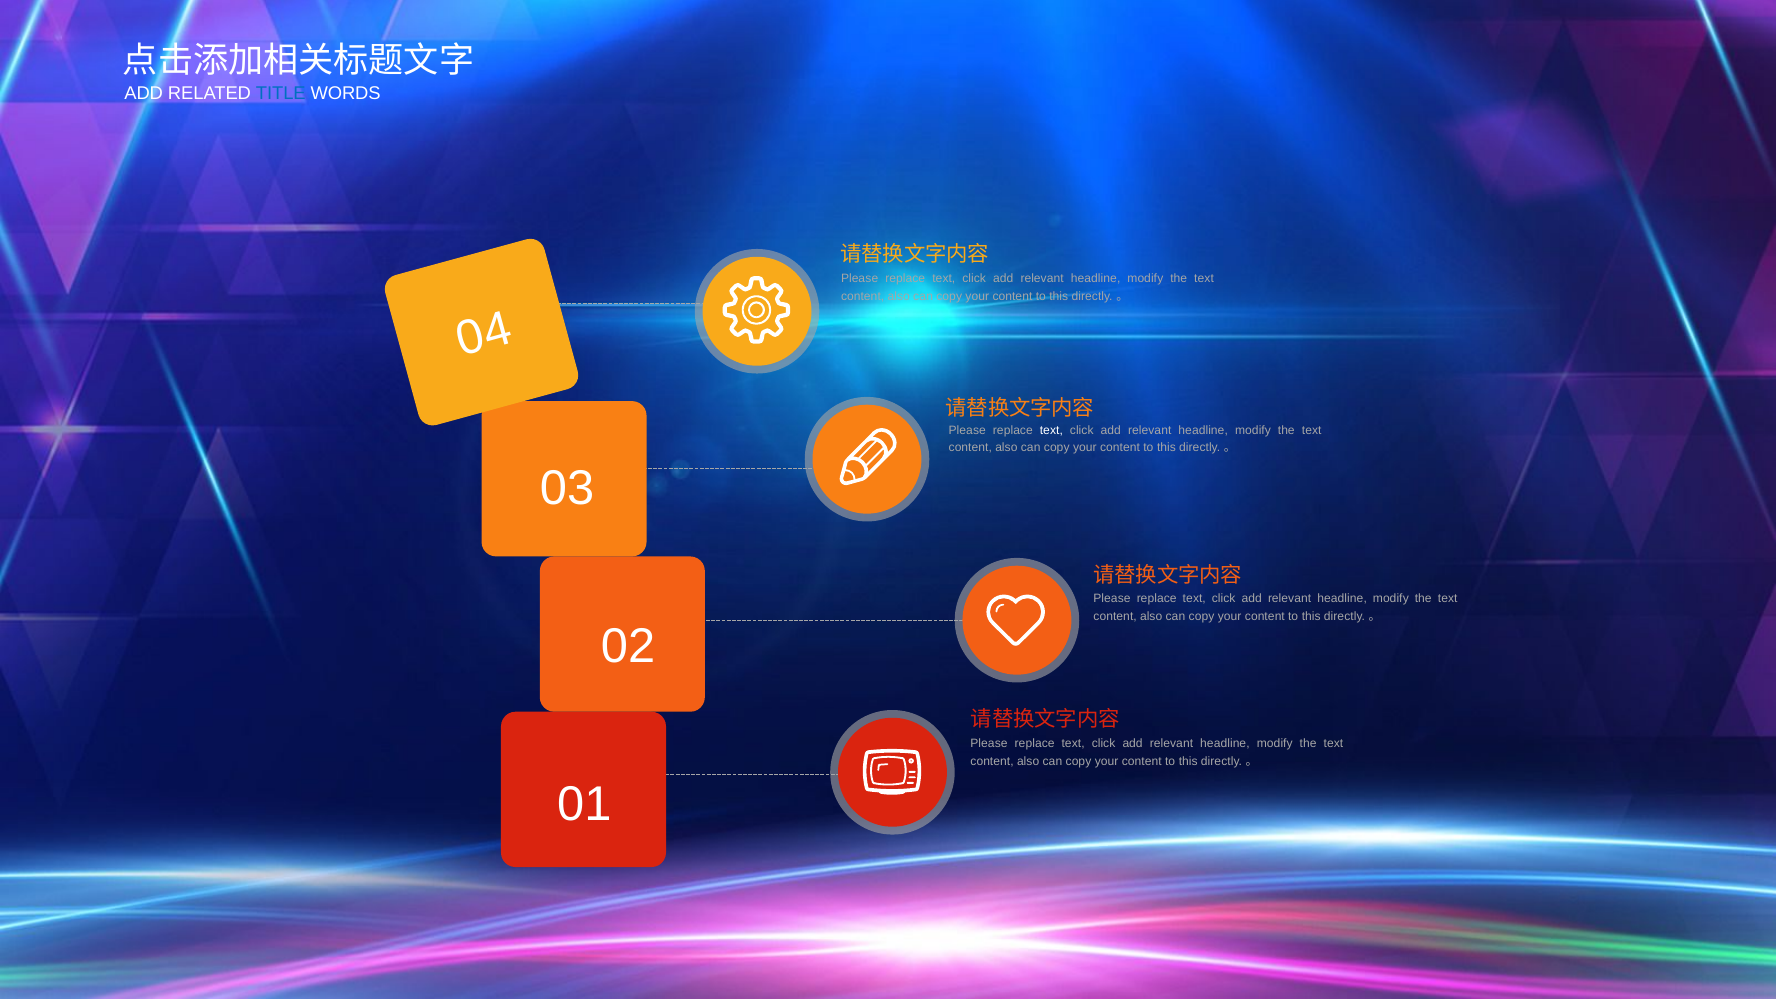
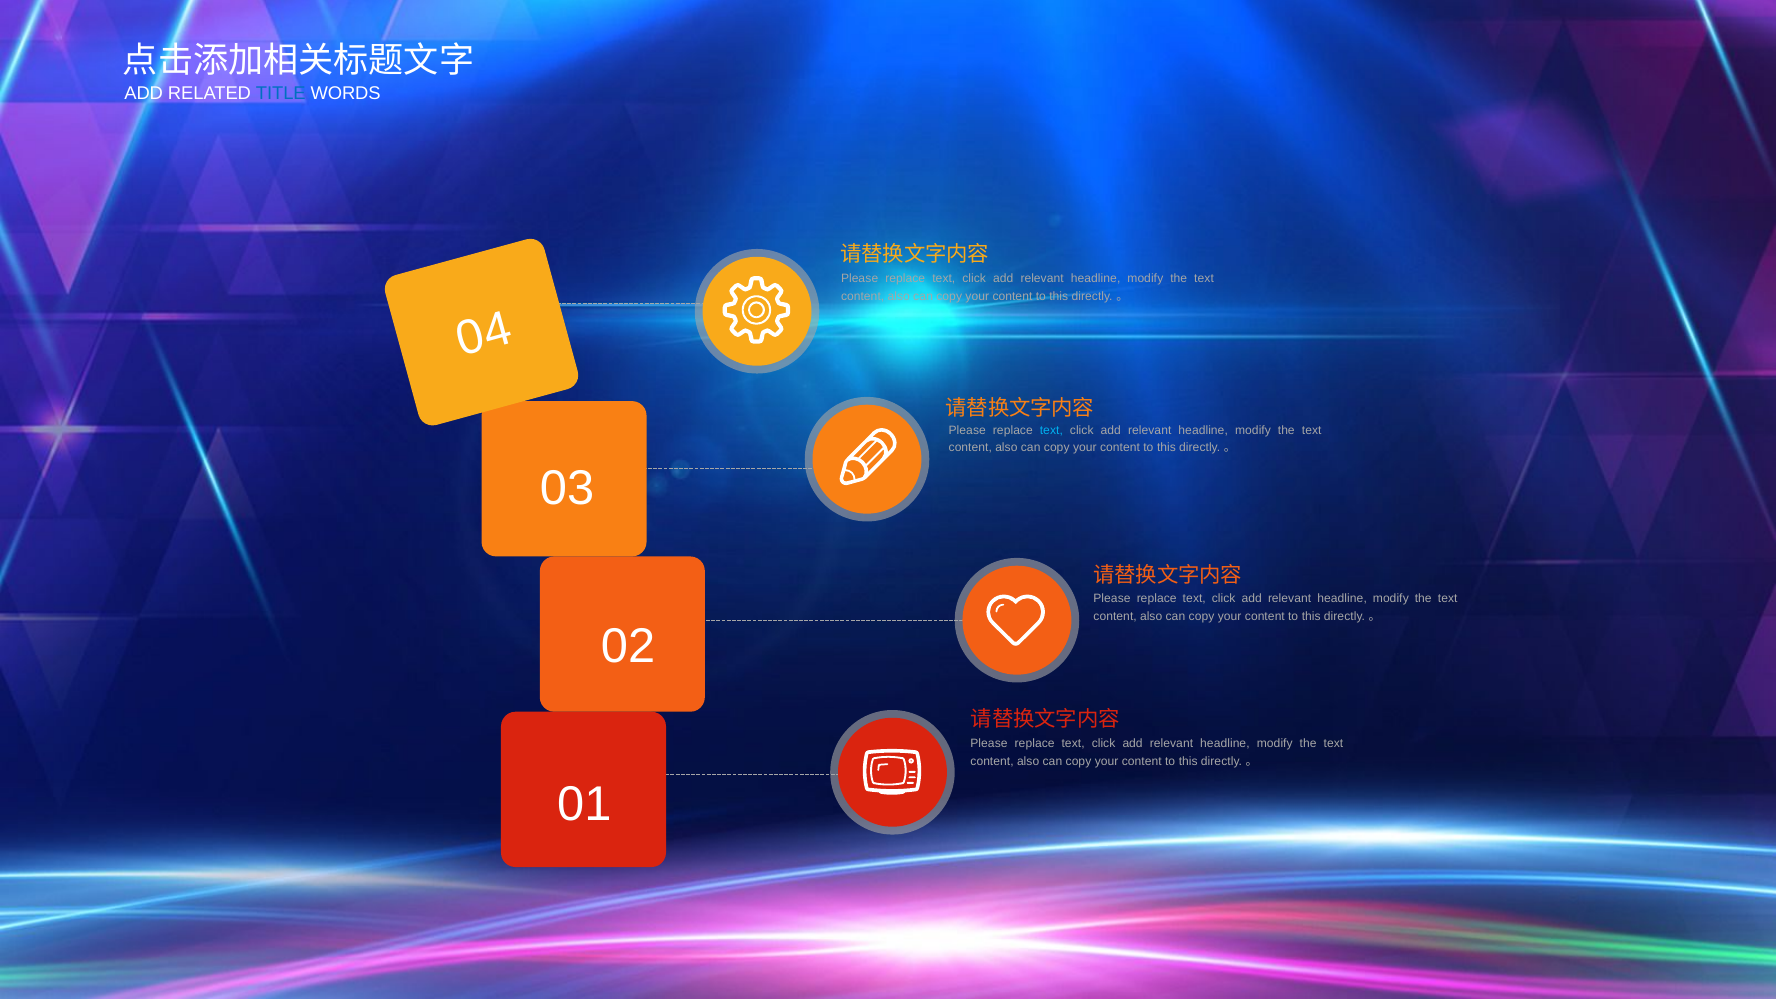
text colour: white -> light blue (1051, 430)
